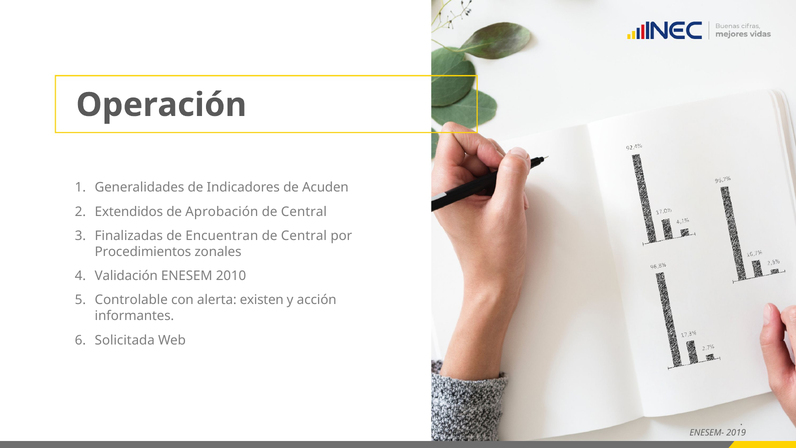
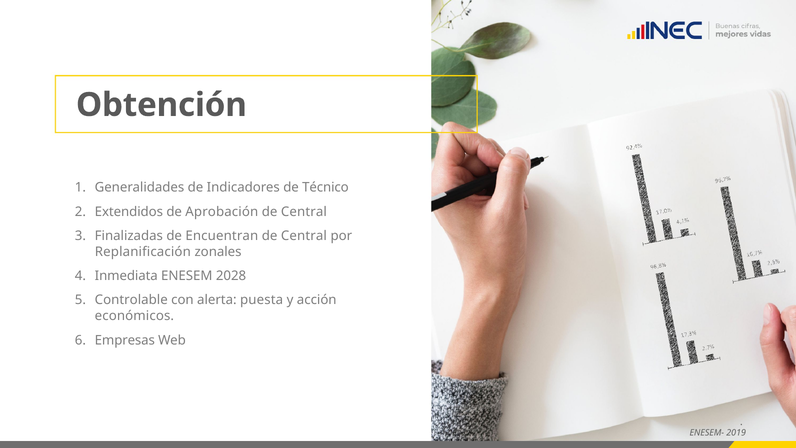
Operación: Operación -> Obtención (161, 105)
Acuden: Acuden -> Técnico (325, 187)
Procedimientos: Procedimientos -> Replanificación (143, 252)
Validación: Validación -> Inmediata (126, 276)
2010: 2010 -> 2028 (231, 276)
existen: existen -> puesta (262, 300)
informantes: informantes -> económicos (134, 316)
Solicitada: Solicitada -> Empresas (125, 340)
